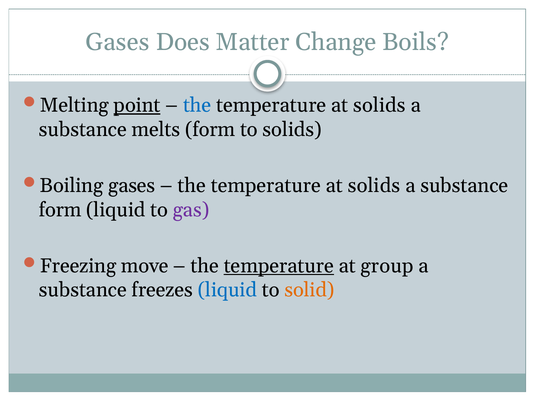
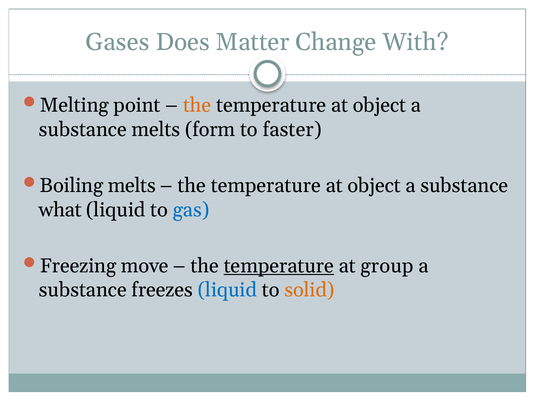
Boils: Boils -> With (416, 42)
point underline: present -> none (137, 105)
the colour: blue -> orange (197, 105)
solids: solids -> object (380, 105)
to solids: solids -> faster (292, 130)
Boiling gases: gases -> melts (132, 186)
solids: solids -> object (374, 186)
form: form -> what (60, 210)
gas colour: purple -> blue (191, 210)
